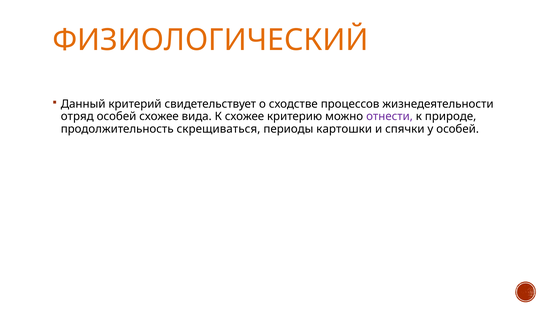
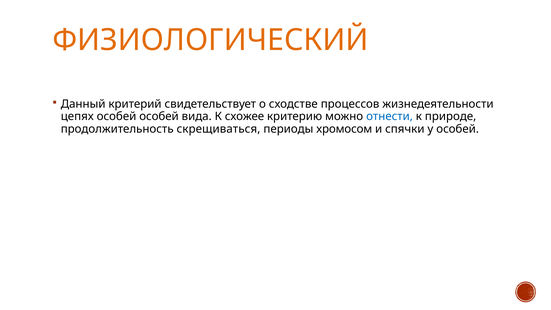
отряд: отряд -> цепях (77, 116)
особей схожее: схожее -> особей (159, 116)
отнести colour: purple -> blue (390, 116)
картошки: картошки -> хромосом (344, 129)
